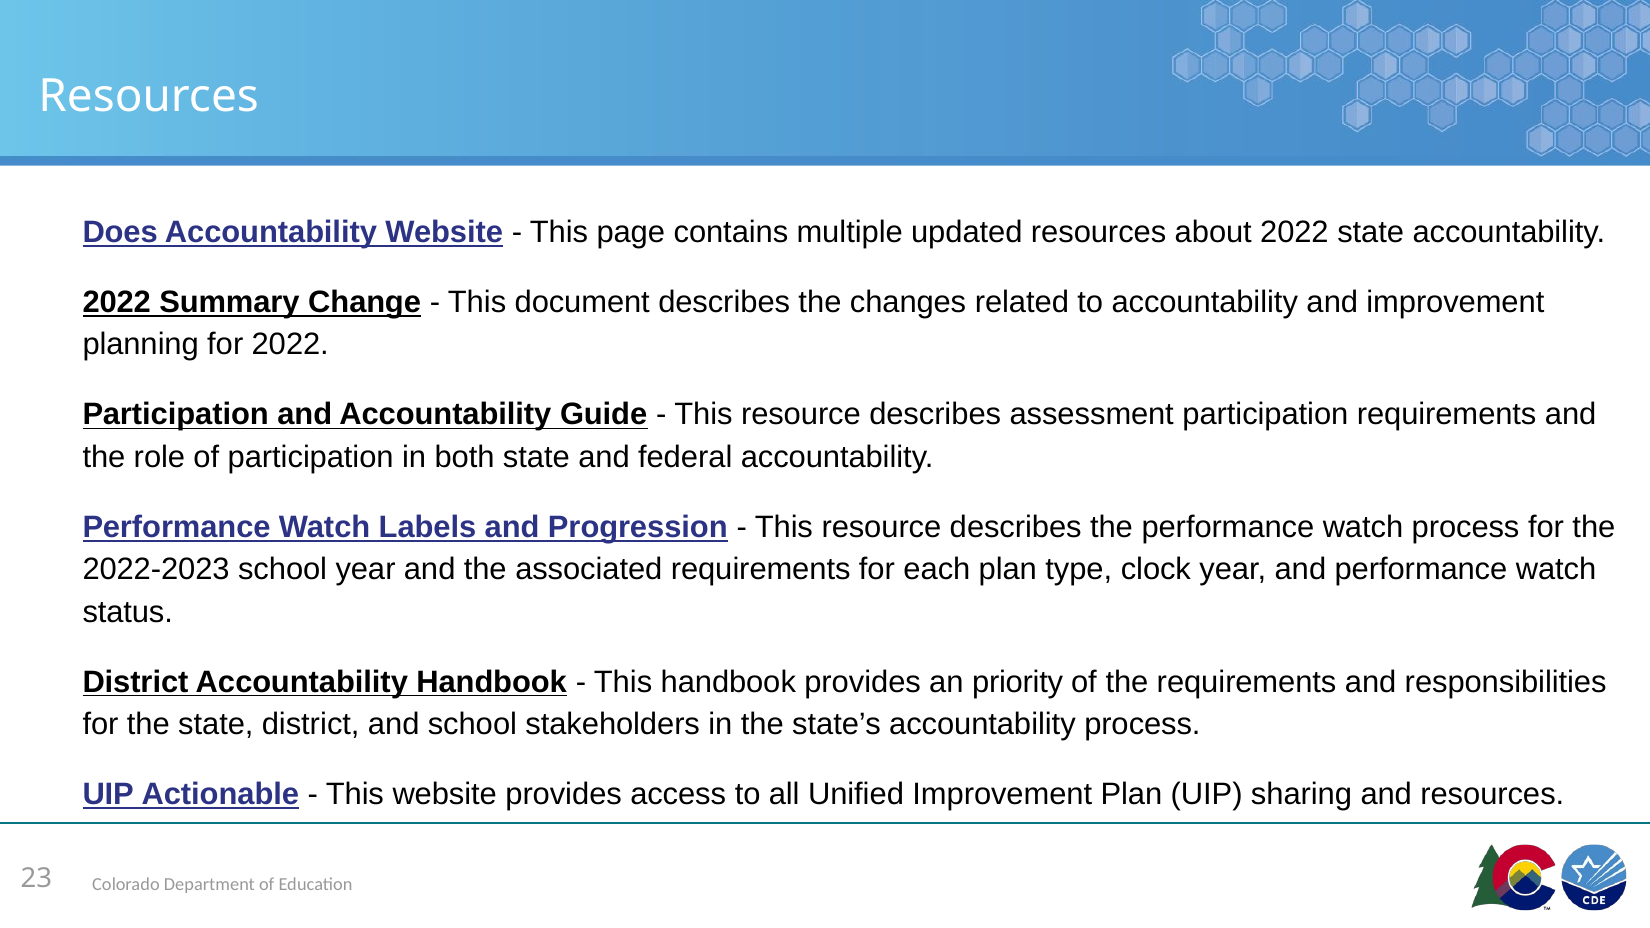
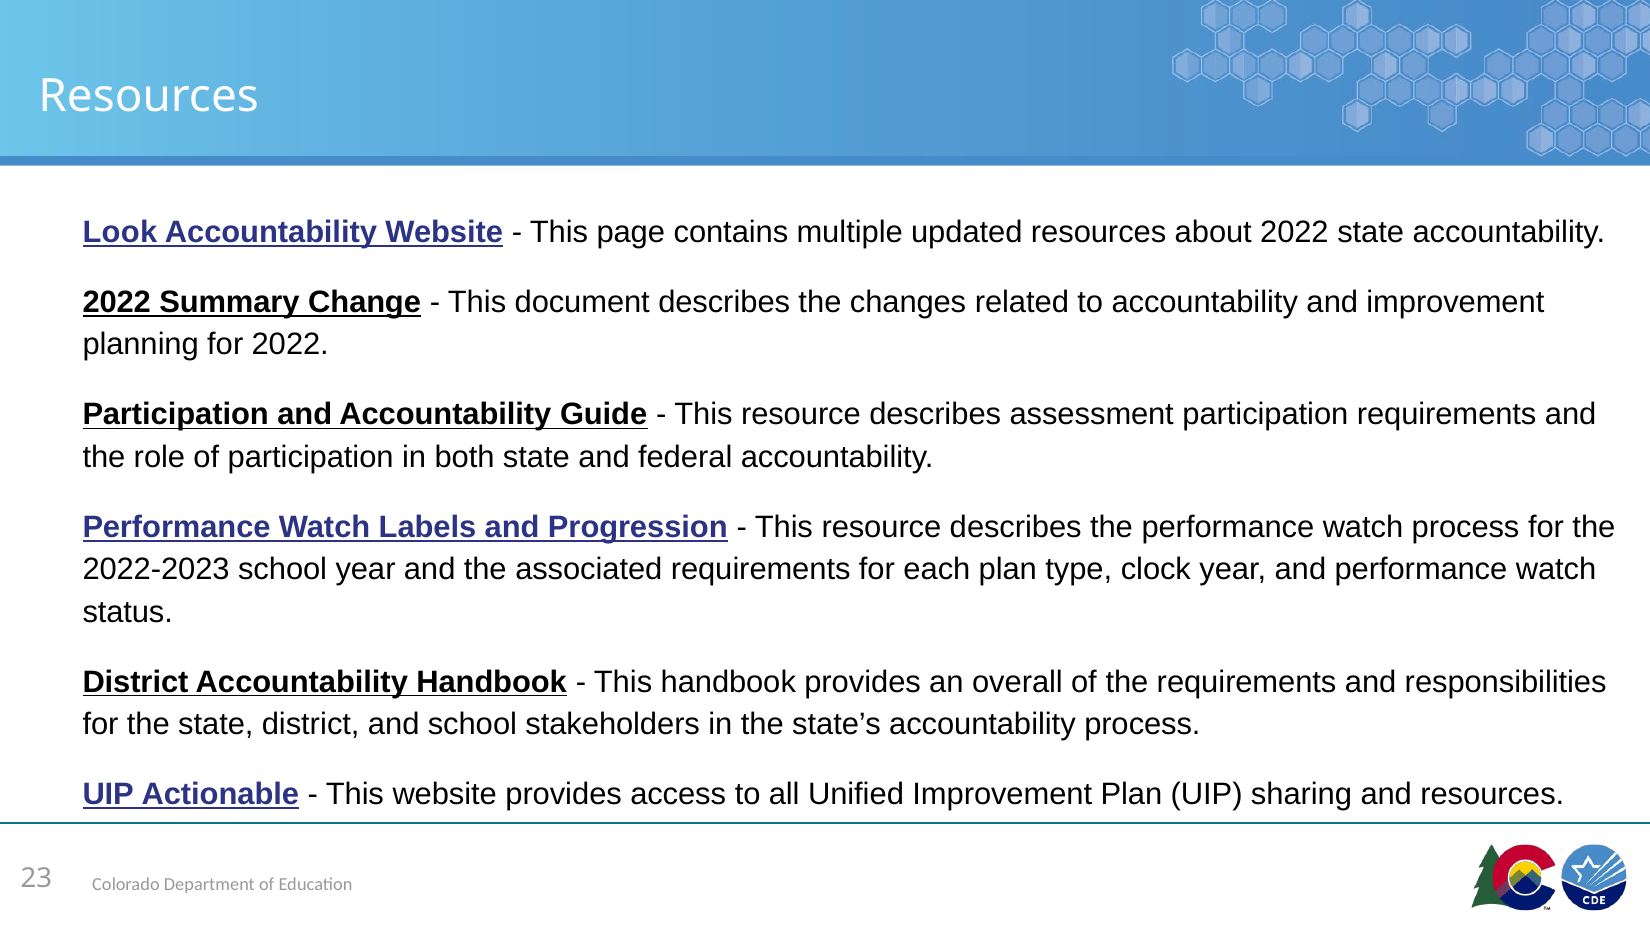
Does: Does -> Look (120, 232)
priority: priority -> overall (1017, 682)
